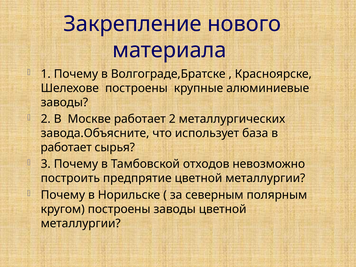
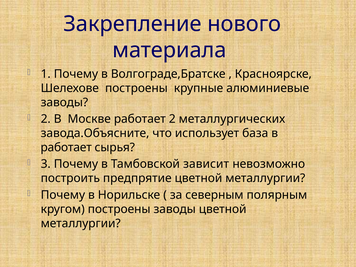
отходов: отходов -> зависит (206, 164)
